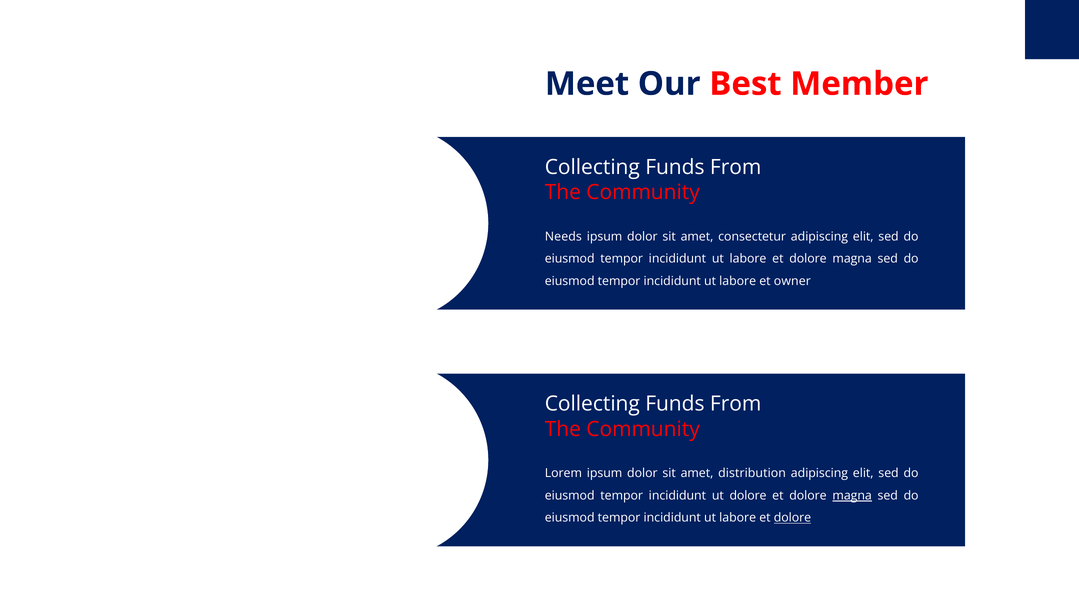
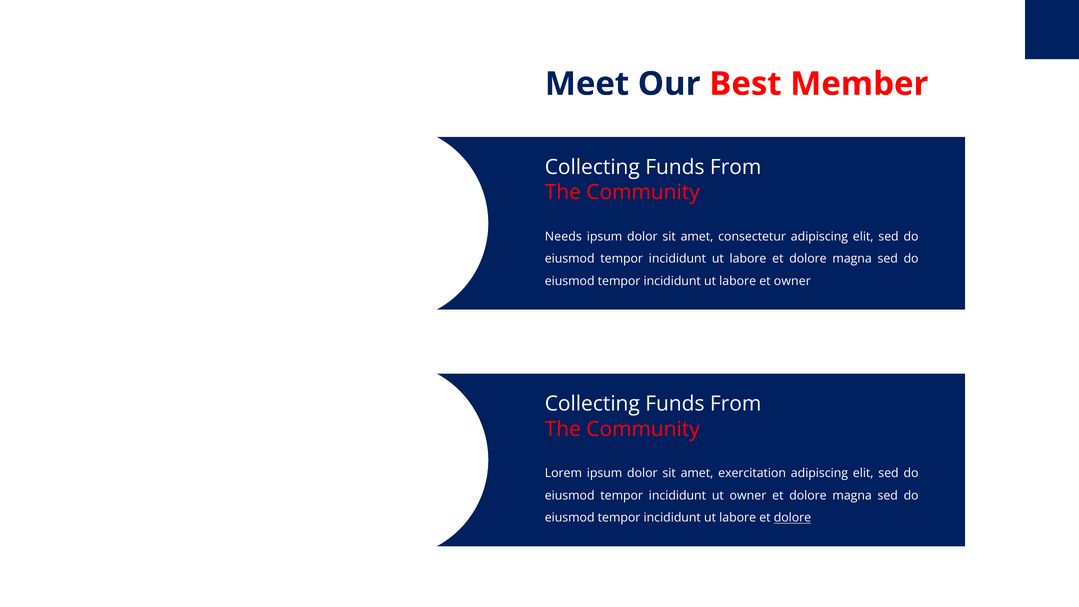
distribution: distribution -> exercitation (752, 473)
ut dolore: dolore -> owner (748, 496)
magna underline: present -> none (852, 496)
